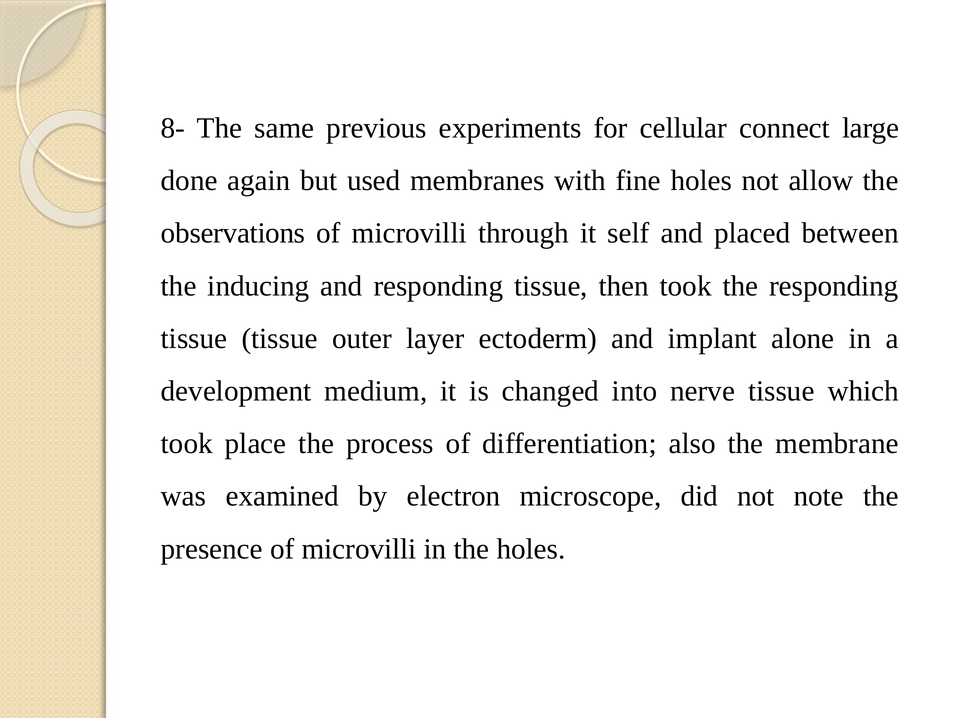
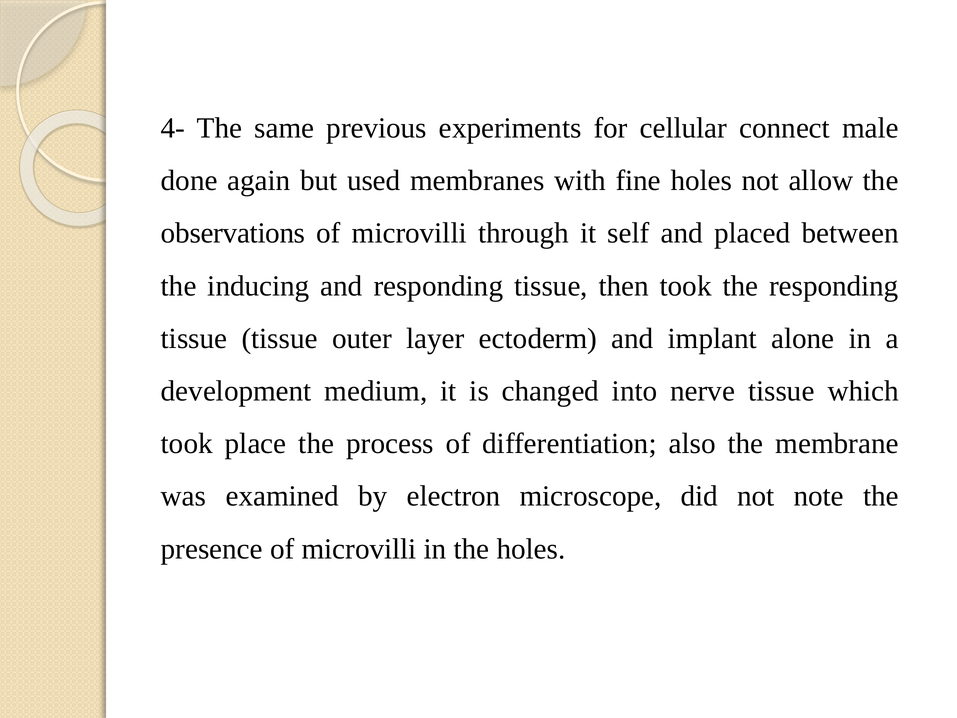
8-: 8- -> 4- (173, 128)
large: large -> male (871, 128)
